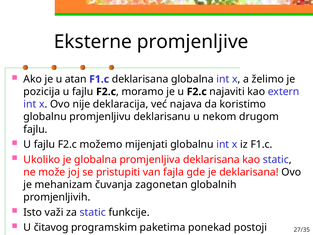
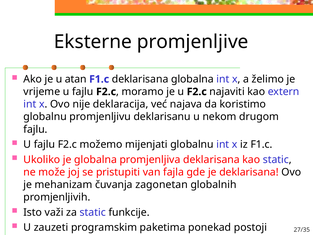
pozicija: pozicija -> vrijeme (42, 92)
čitavog: čitavog -> zauzeti (51, 227)
